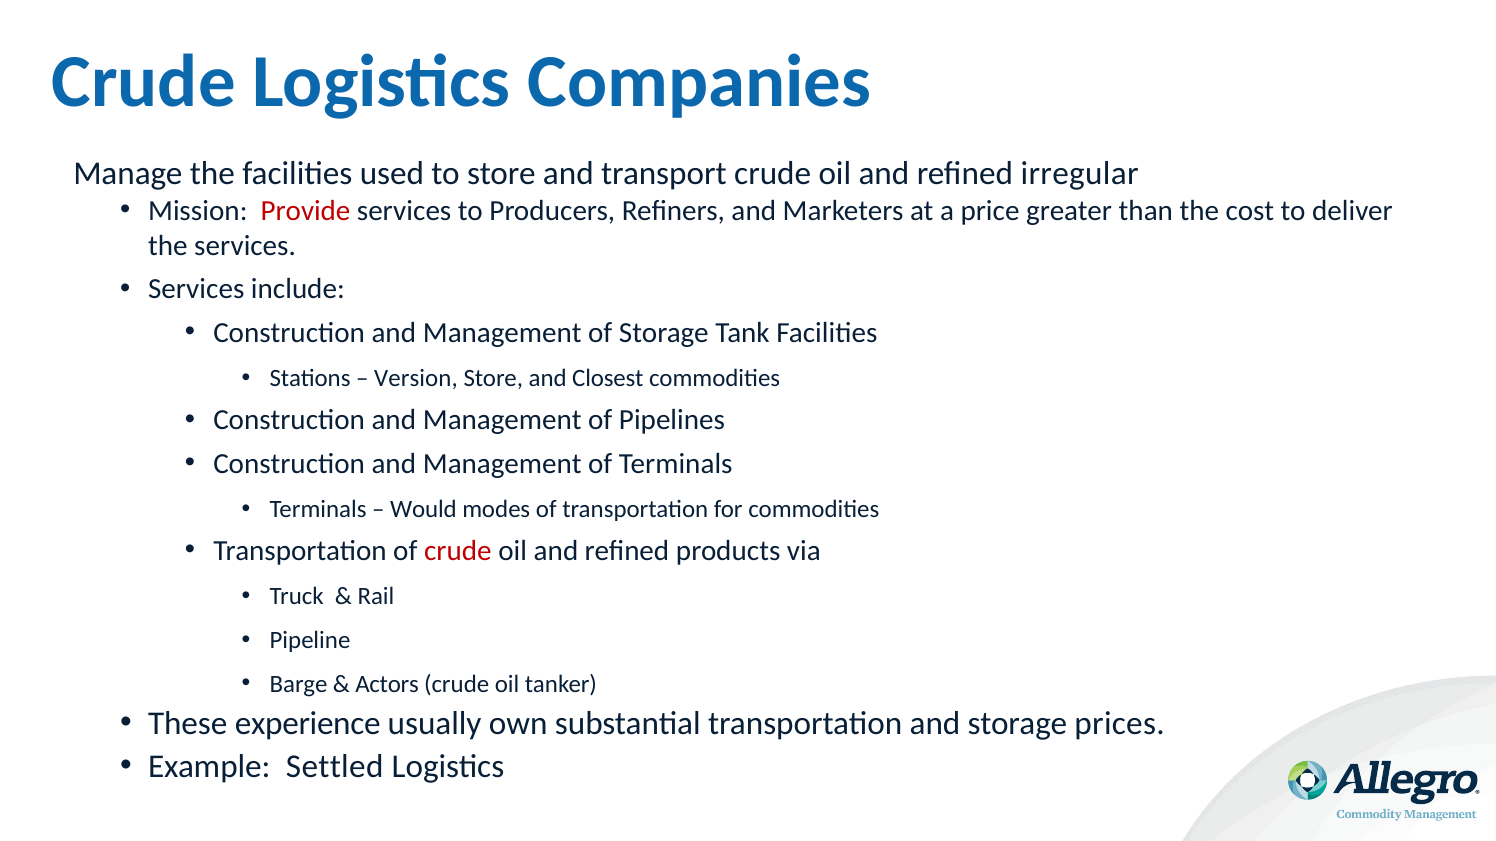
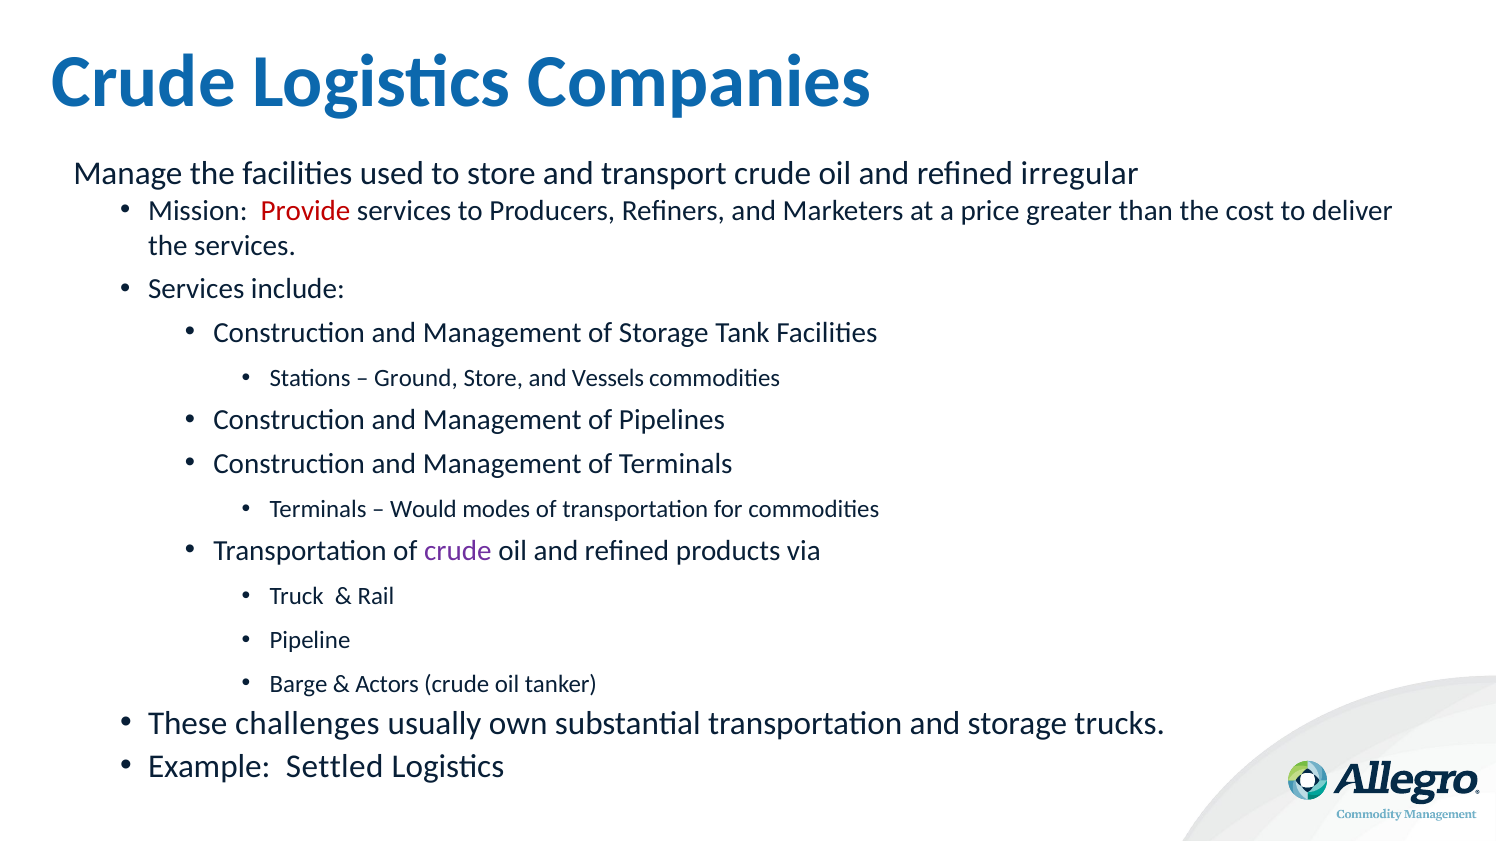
Version: Version -> Ground (416, 379)
Closest: Closest -> Vessels (608, 379)
crude colour: red -> purple (458, 551)
experience: experience -> challenges (307, 724)
prices: prices -> trucks (1120, 724)
